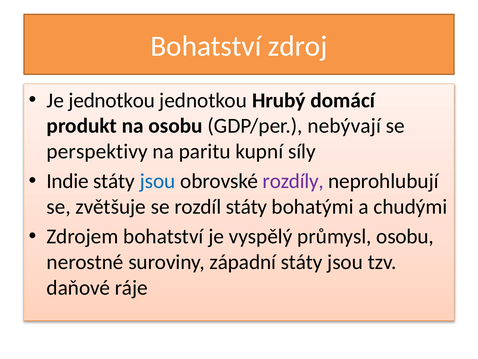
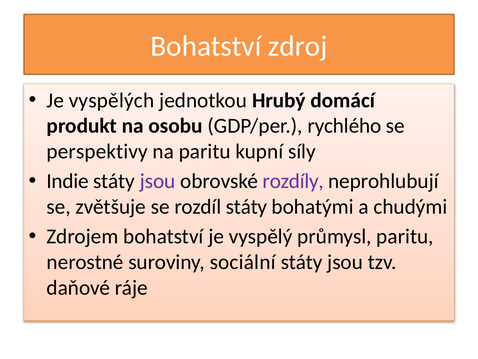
Je jednotkou: jednotkou -> vyspělých (112, 100)
nebývají: nebývají -> rychlého (344, 126)
jsou colour: blue -> purple (158, 181)
průmysl osobu: osobu -> paritu (405, 236)
západní: západní -> sociální (243, 262)
